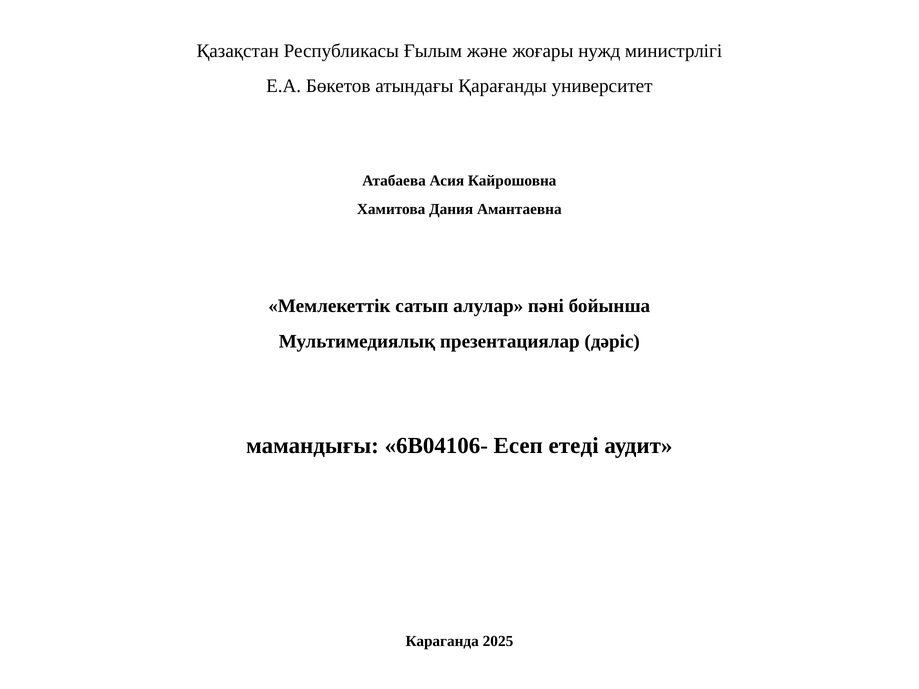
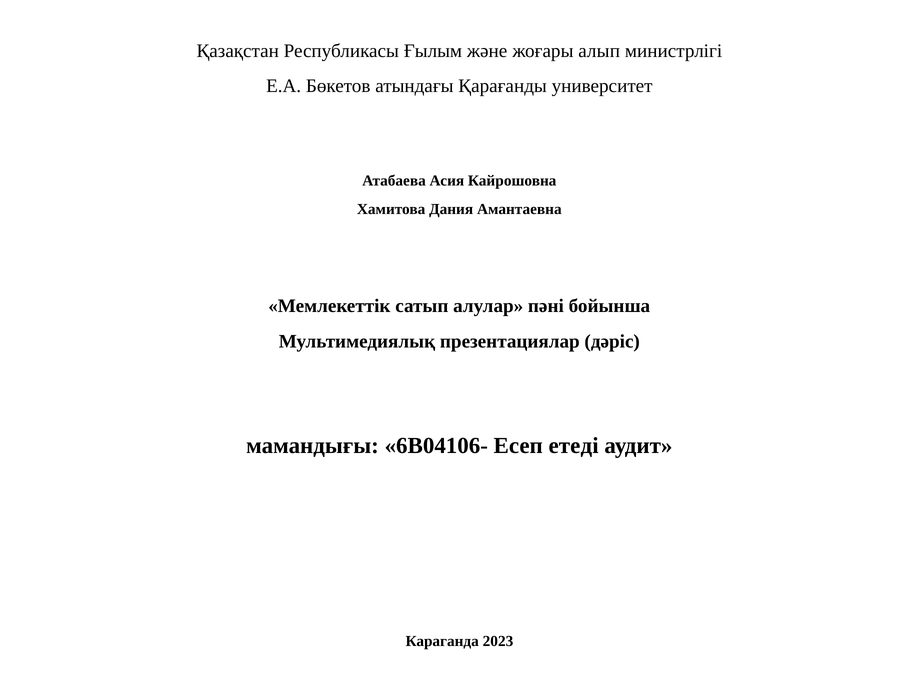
нужд: нужд -> алып (599, 51)
2025: 2025 -> 2023 (498, 641)
